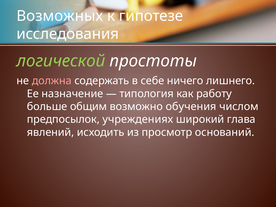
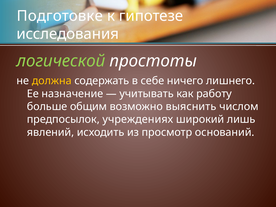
Возможных: Возможных -> Подготовке (60, 16)
должна colour: pink -> yellow (52, 81)
типология: типология -> учитывать (147, 94)
обучения: обучения -> выяснить (191, 107)
глава: глава -> лишь (241, 119)
